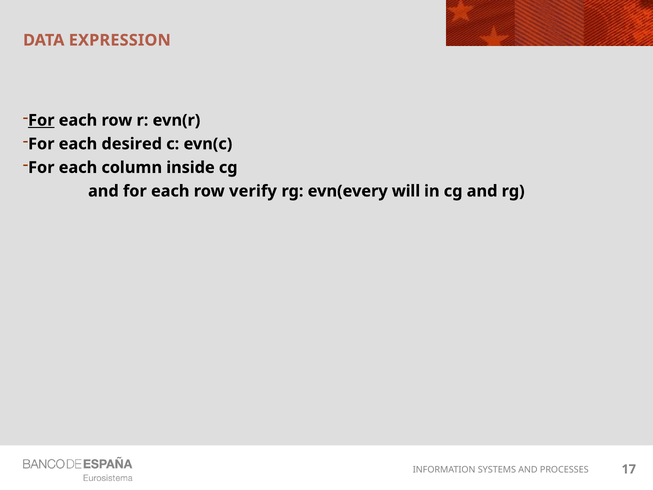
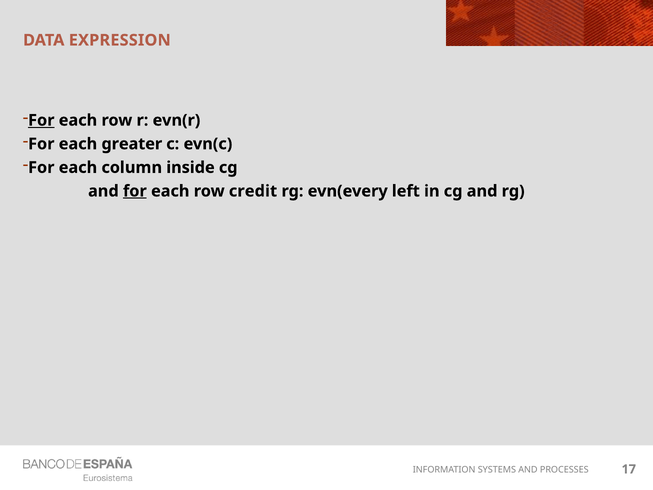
desired: desired -> greater (132, 144)
for underline: none -> present (135, 191)
verify: verify -> credit (253, 191)
will: will -> left (406, 191)
